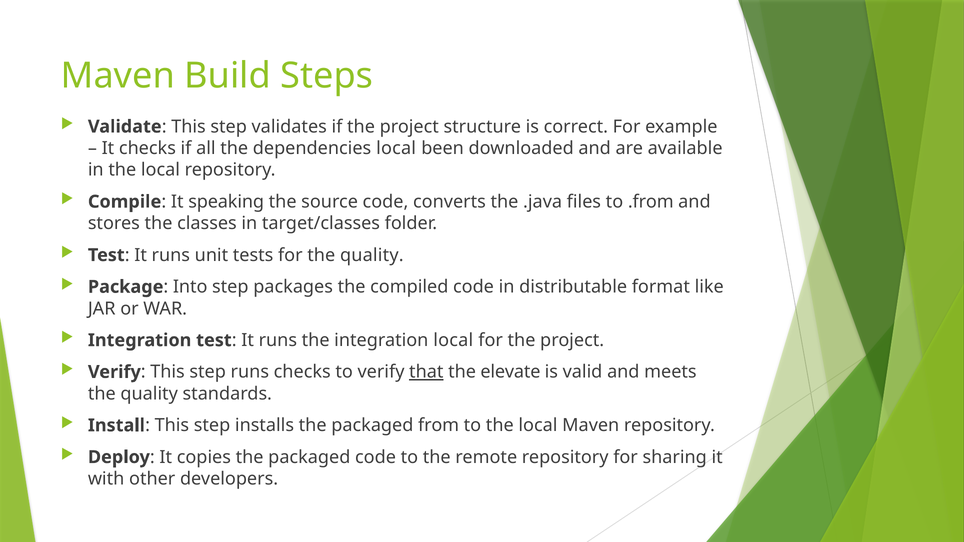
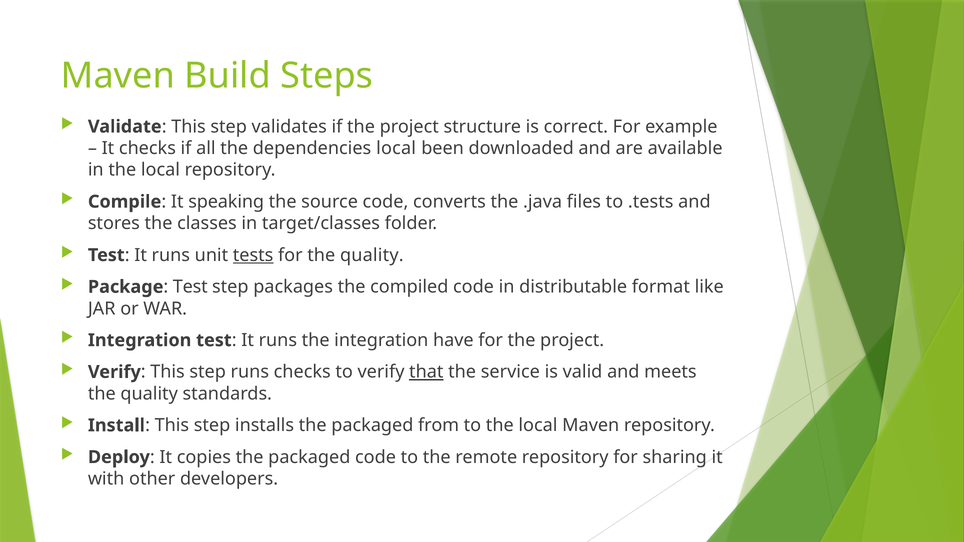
.from: .from -> .tests (651, 202)
tests underline: none -> present (253, 255)
Into: Into -> Test (190, 287)
integration local: local -> have (453, 340)
elevate: elevate -> service (510, 372)
